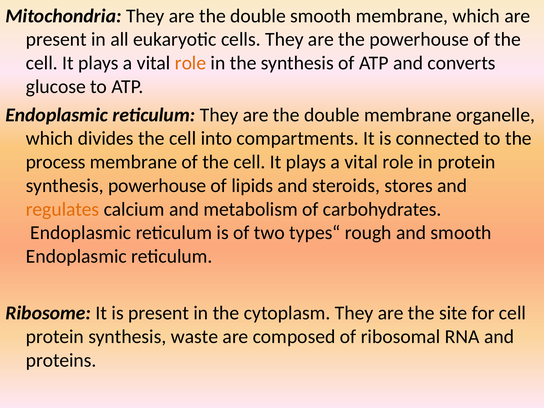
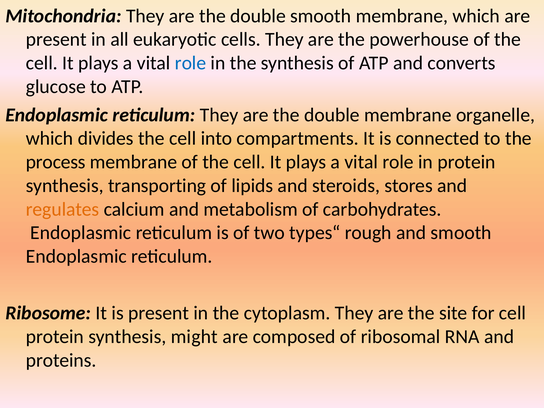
role colour: orange -> blue (191, 63)
synthesis powerhouse: powerhouse -> transporting (157, 186)
waste: waste -> might (194, 337)
